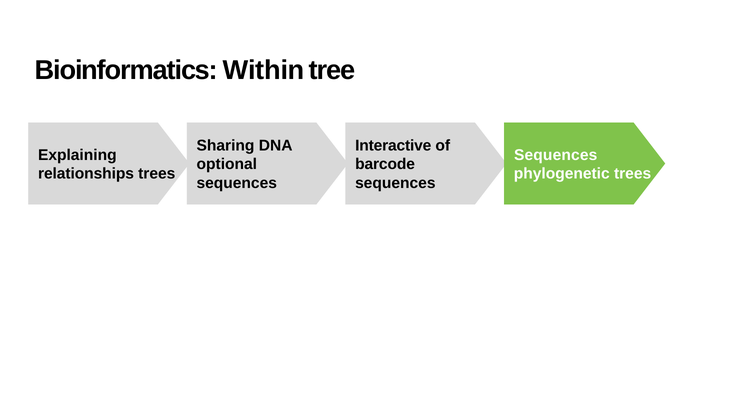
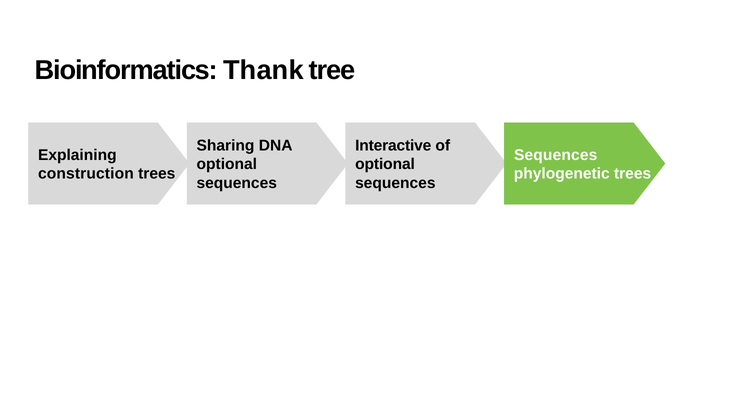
Within: Within -> Thank (263, 70)
barcode: barcode -> optional (385, 164)
relationships: relationships -> construction (86, 174)
